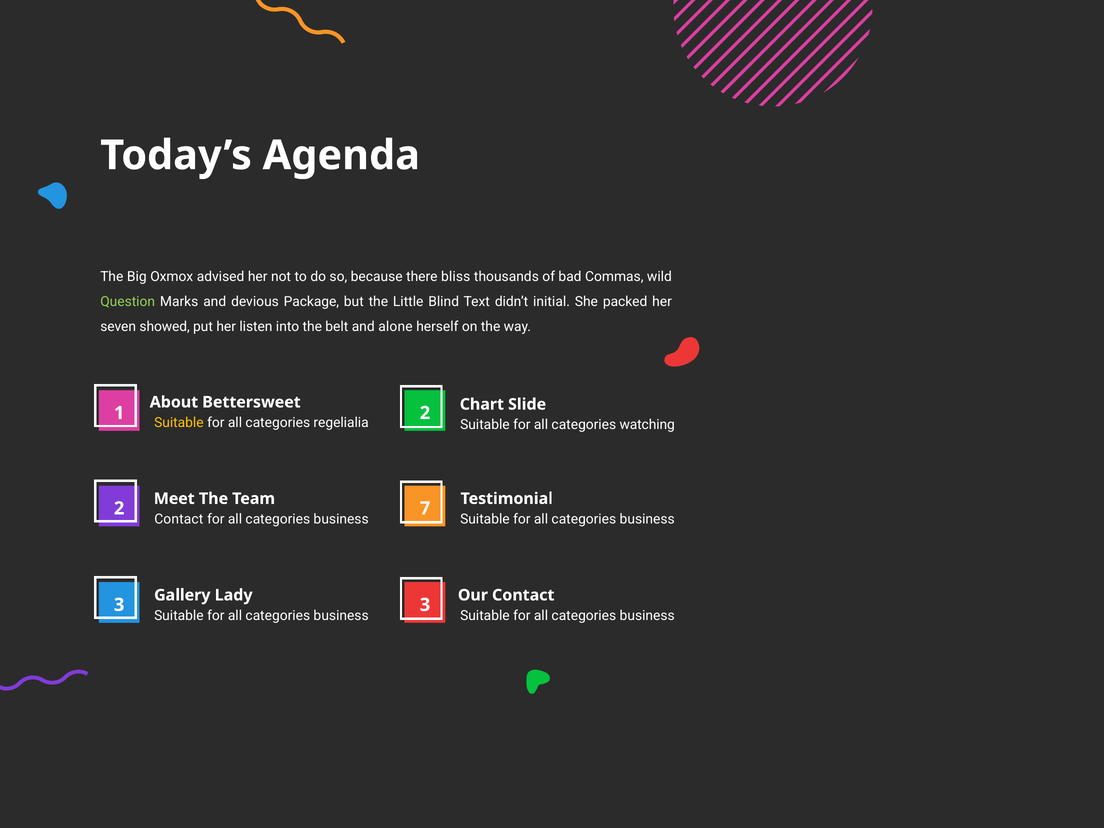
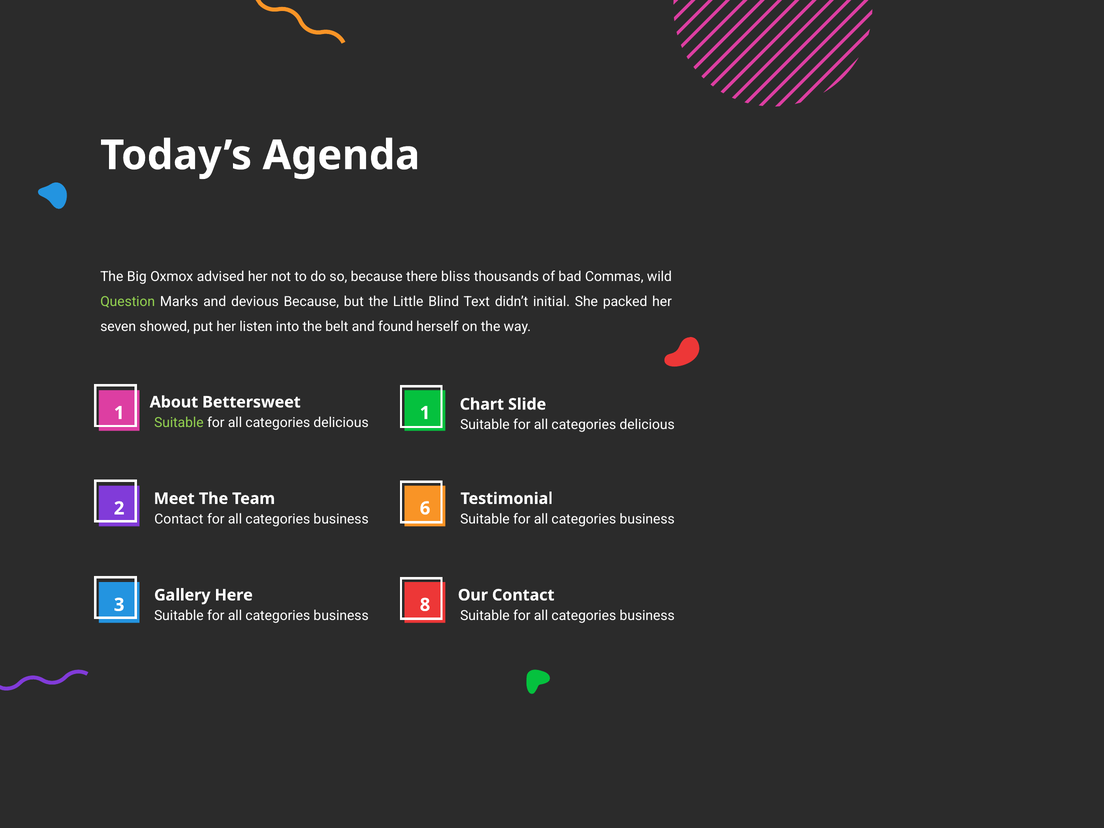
devious Package: Package -> Because (311, 302)
alone: alone -> found (396, 327)
1 2: 2 -> 1 (425, 413)
Suitable colour: yellow -> light green (179, 423)
regelialia: regelialia -> delicious (341, 423)
watching: watching -> delicious (647, 425)
7: 7 -> 6 (425, 508)
Lady: Lady -> Here (234, 595)
3 3: 3 -> 8 (425, 605)
